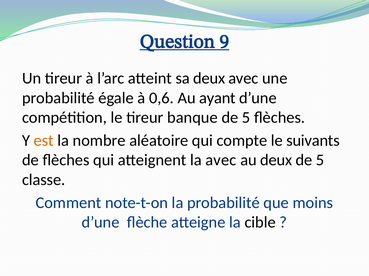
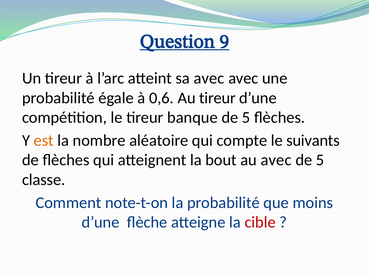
deux: deux -> avec (209, 79)
Au ayant: ayant -> tireur (217, 98)
la avec: avec -> bout (221, 161)
au deux: deux -> avec (276, 161)
cible colour: black -> red (260, 223)
